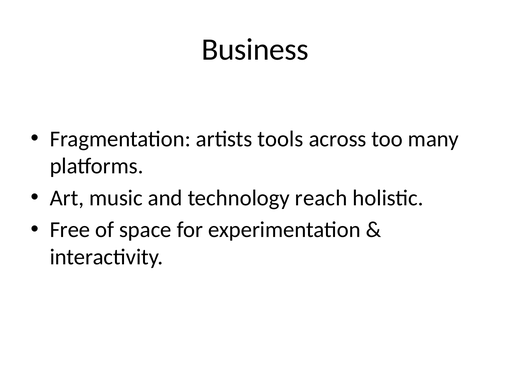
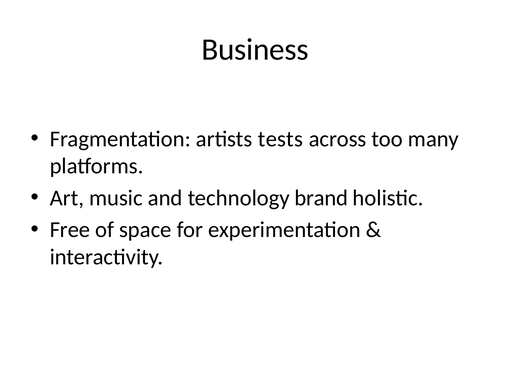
tools: tools -> tests (280, 139)
reach: reach -> brand (321, 198)
